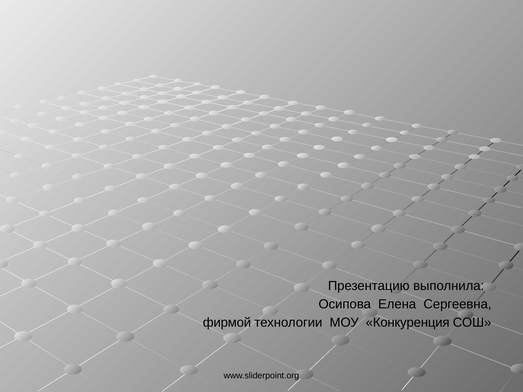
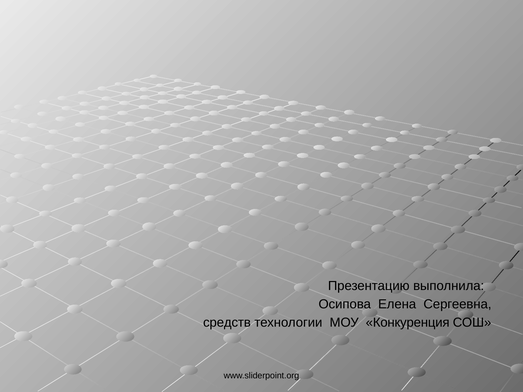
фирмой: фирмой -> средств (227, 323)
